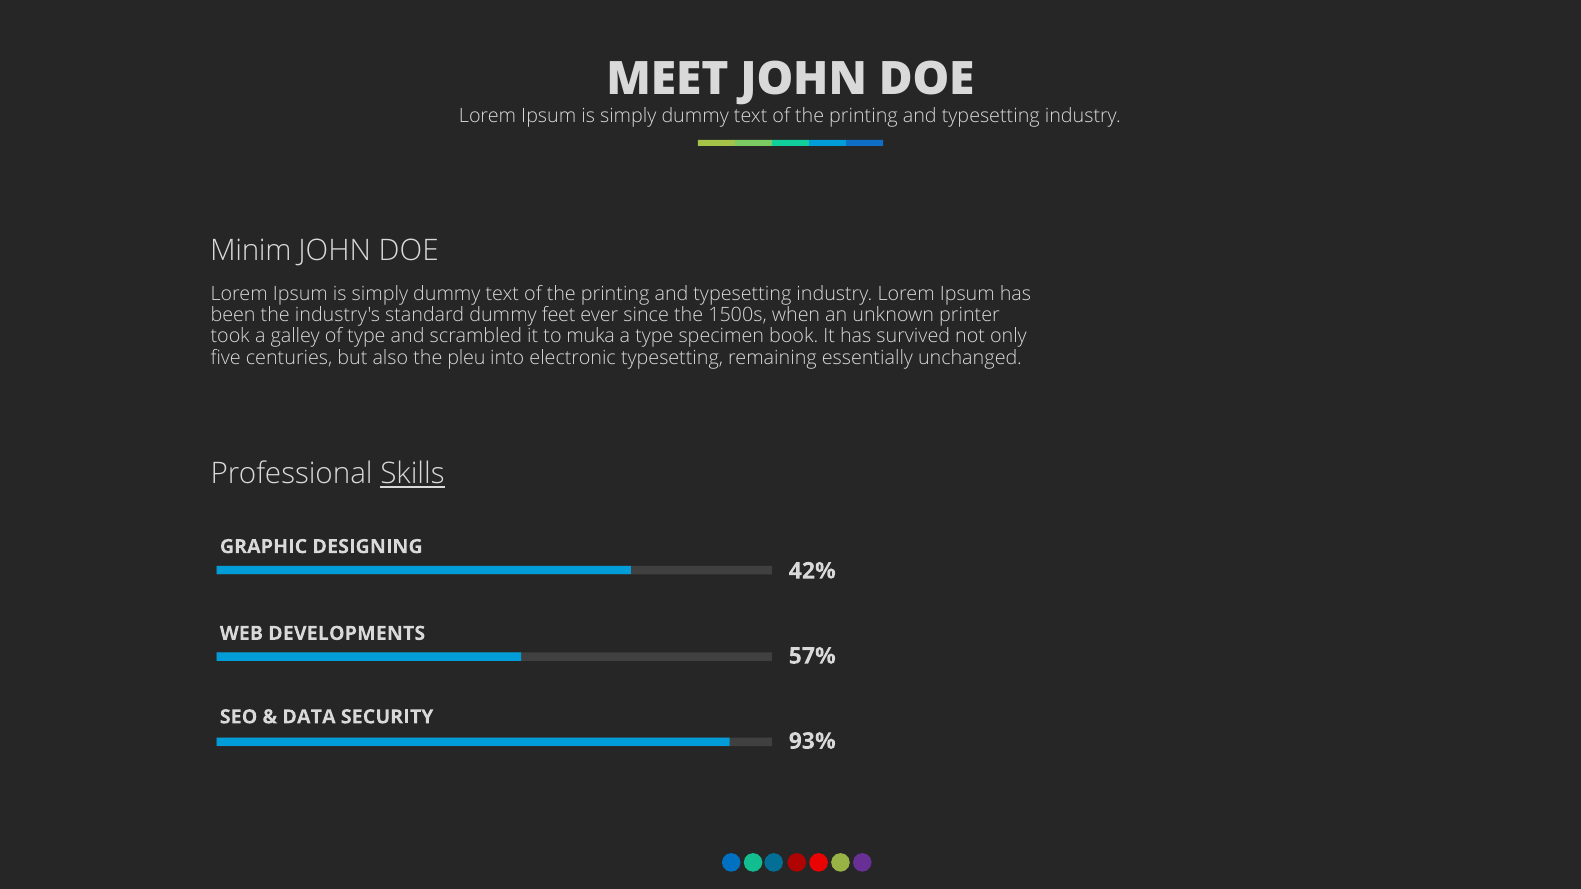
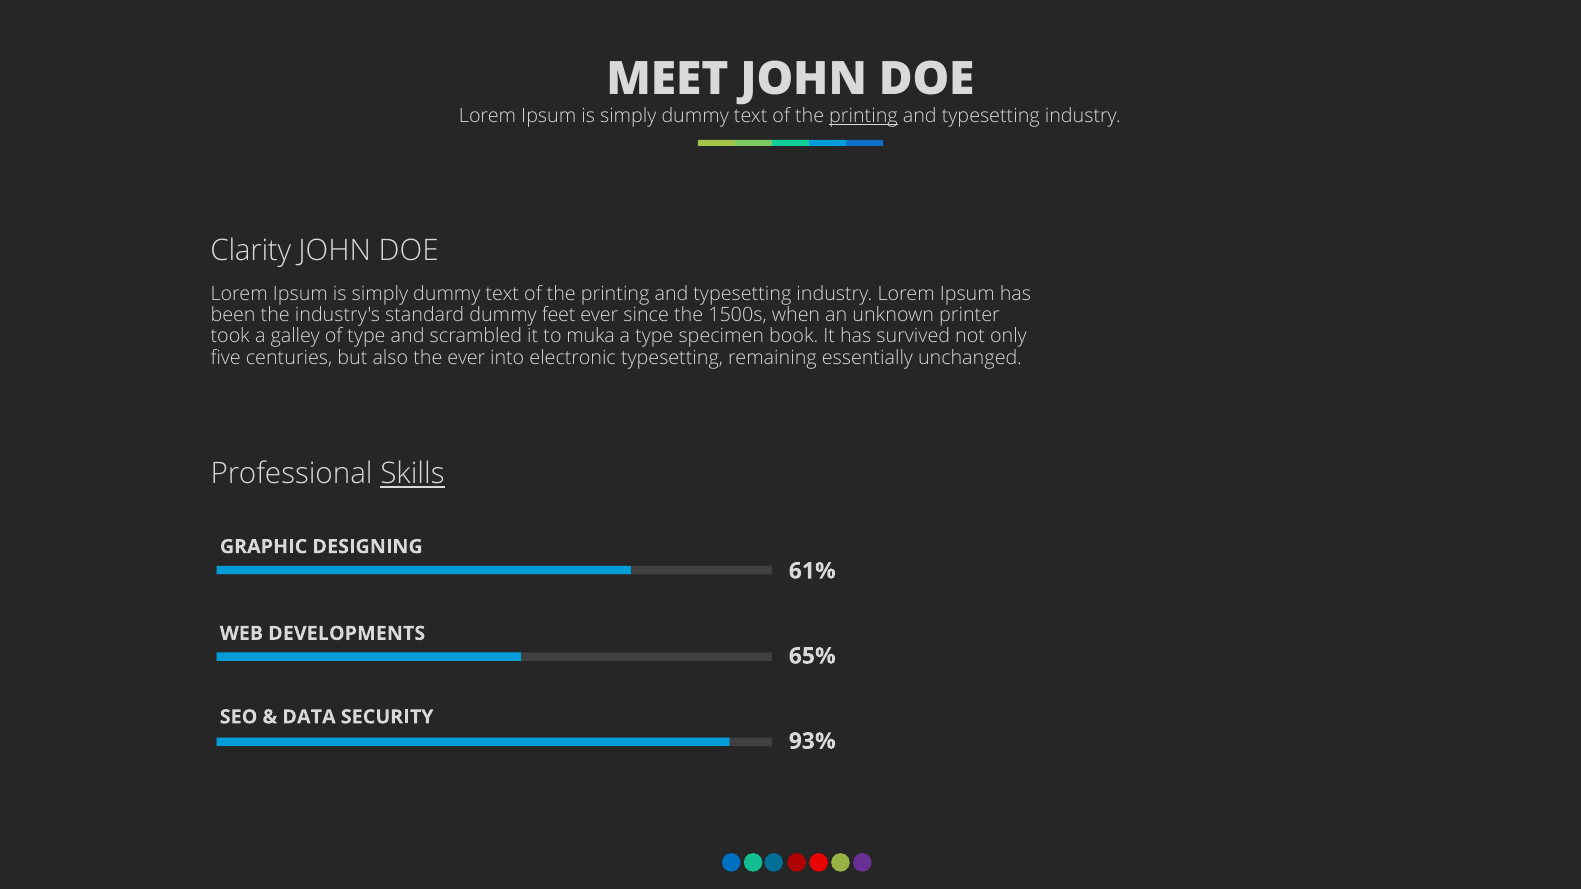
printing underline: none -> present (863, 116)
Minim: Minim -> Clarity (251, 251)
the pleu: pleu -> ever (466, 358)
42%: 42% -> 61% (812, 571)
57%: 57% -> 65% (812, 656)
